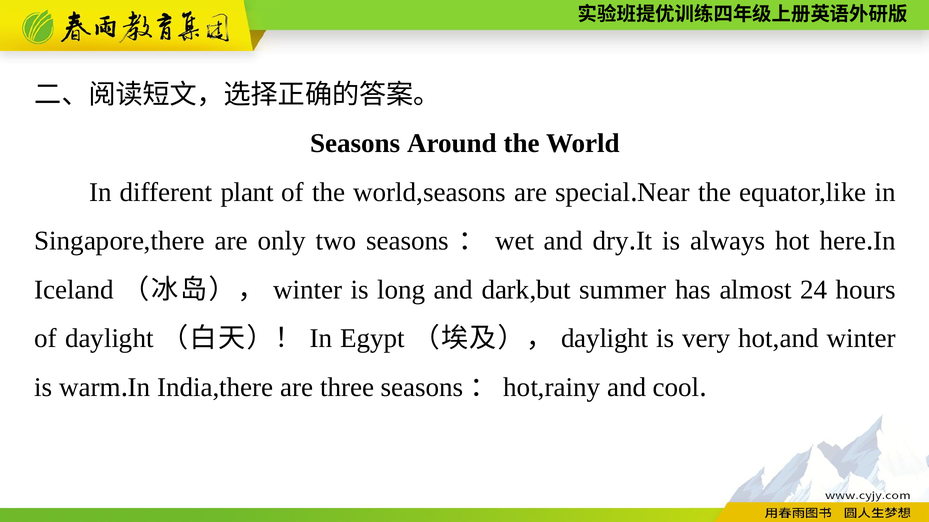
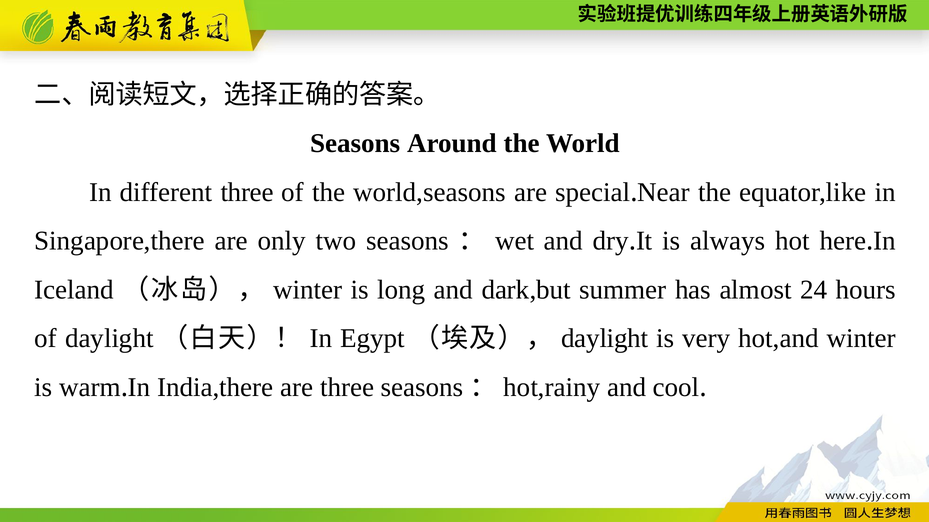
different plant: plant -> three (247, 192)
